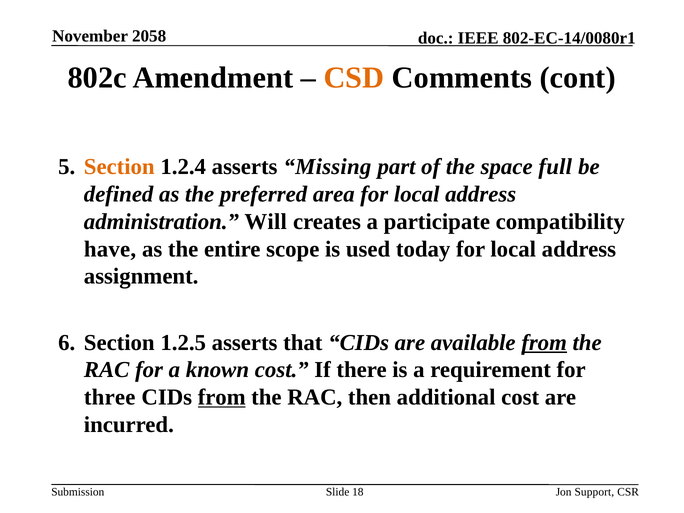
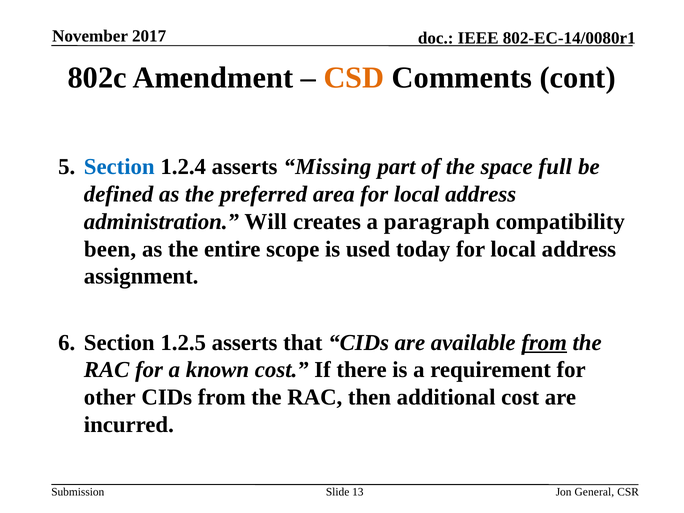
2058: 2058 -> 2017 (149, 36)
Section colour: orange -> blue (119, 167)
participate: participate -> paragraph (437, 222)
have: have -> been (110, 249)
three: three -> other (110, 397)
from underline: present -> none (222, 397)
18: 18 -> 13 (358, 492)
Support: Support -> General (594, 492)
